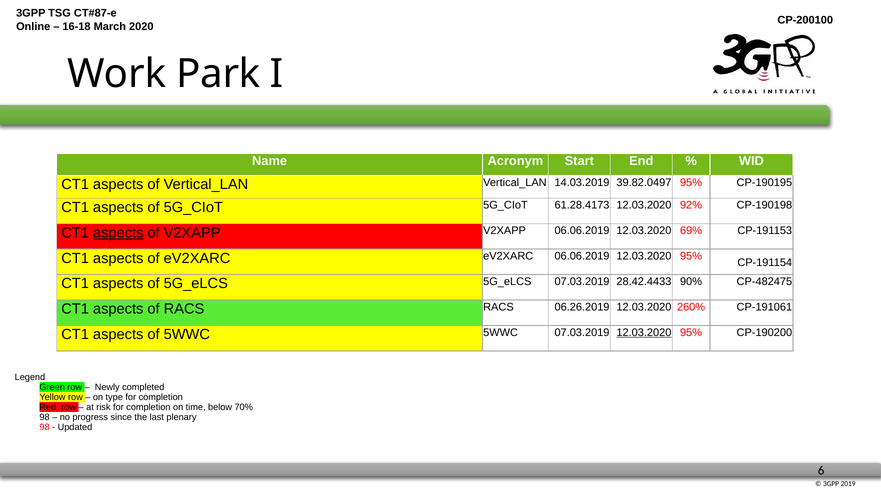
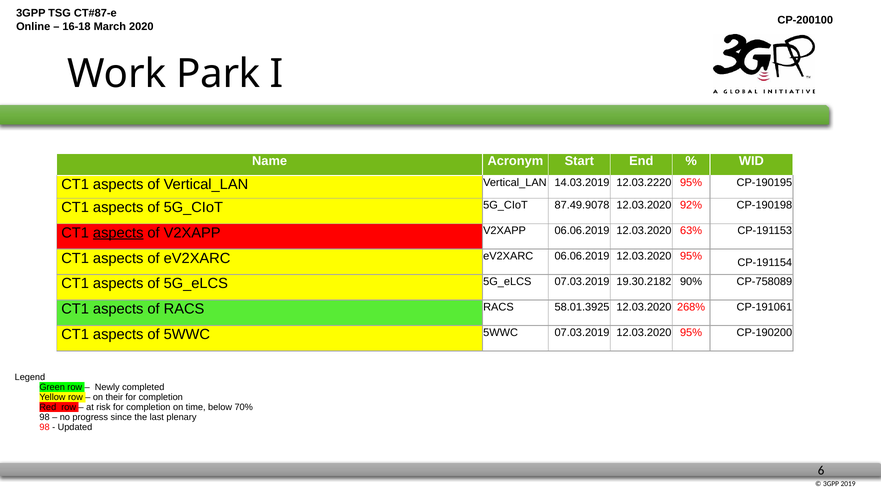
39.82.0497: 39.82.0497 -> 12.03.2220 (644, 183)
61.28.4173: 61.28.4173 -> 87.49.9078 (582, 206)
69%: 69% -> 63% (691, 231)
28.42.4433: 28.42.4433 -> 19.30.2182 (644, 282)
CP-482475: CP-482475 -> CP-758089 (764, 282)
06.26.2019: 06.26.2019 -> 58.01.3925 (582, 307)
260%: 260% -> 268% (691, 307)
12.03.2020 underline: present -> none (644, 333)
type: type -> their (114, 398)
